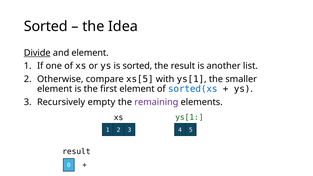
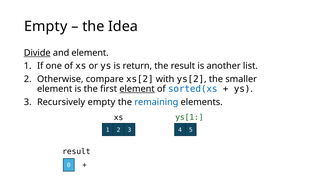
Sorted: Sorted -> Empty (46, 26)
is sorted: sorted -> return (137, 66)
xs[5: xs[5 -> xs[2 (140, 79)
with ys[1: ys[1 -> ys[2 (190, 79)
element underline: none -> present (137, 89)
remaining colour: purple -> blue (156, 102)
